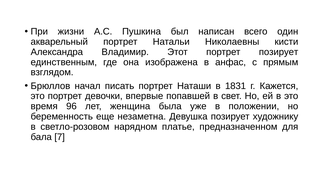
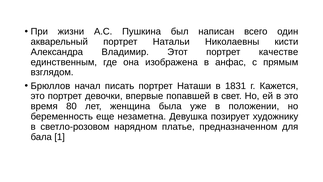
портрет позирует: позирует -> качестве (279, 52)
96: 96 -> 80 (71, 106)
7: 7 -> 1 (60, 137)
